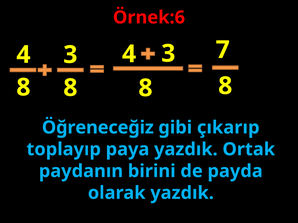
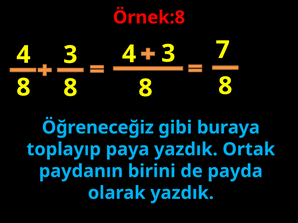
Örnek:6: Örnek:6 -> Örnek:8 (149, 17)
çıkarıp: çıkarıp -> buraya (228, 128)
